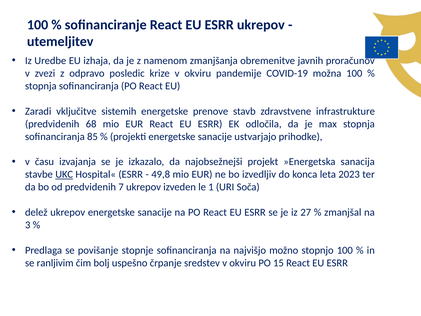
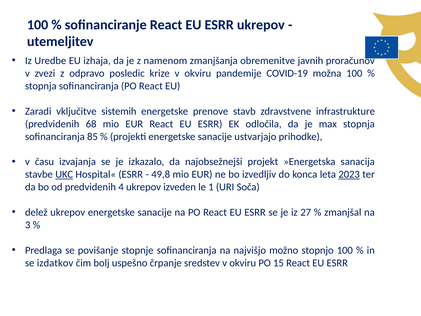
2023 underline: none -> present (349, 174)
7: 7 -> 4 (121, 187)
ranljivim: ranljivim -> izdatkov (55, 263)
